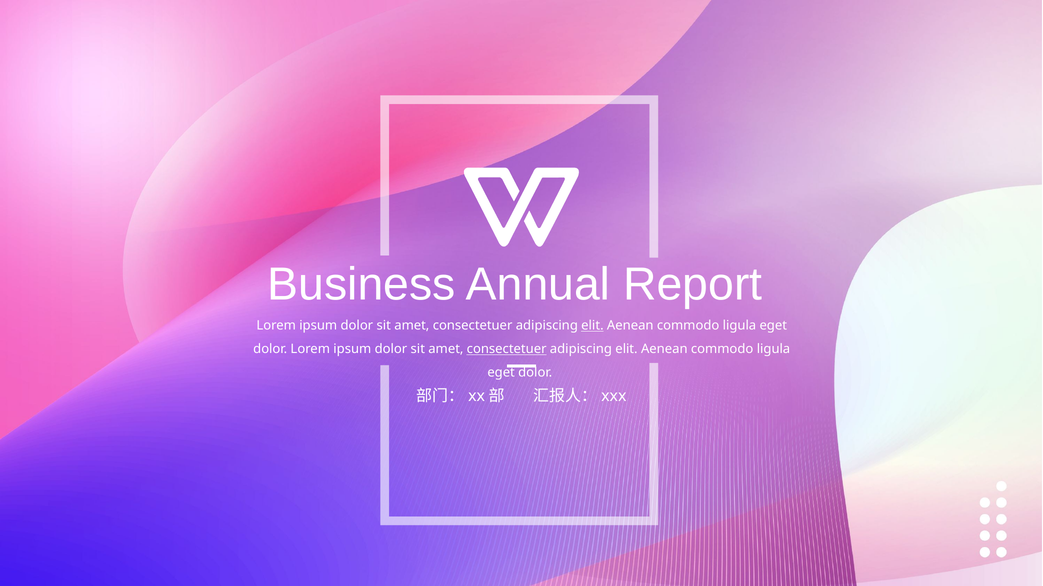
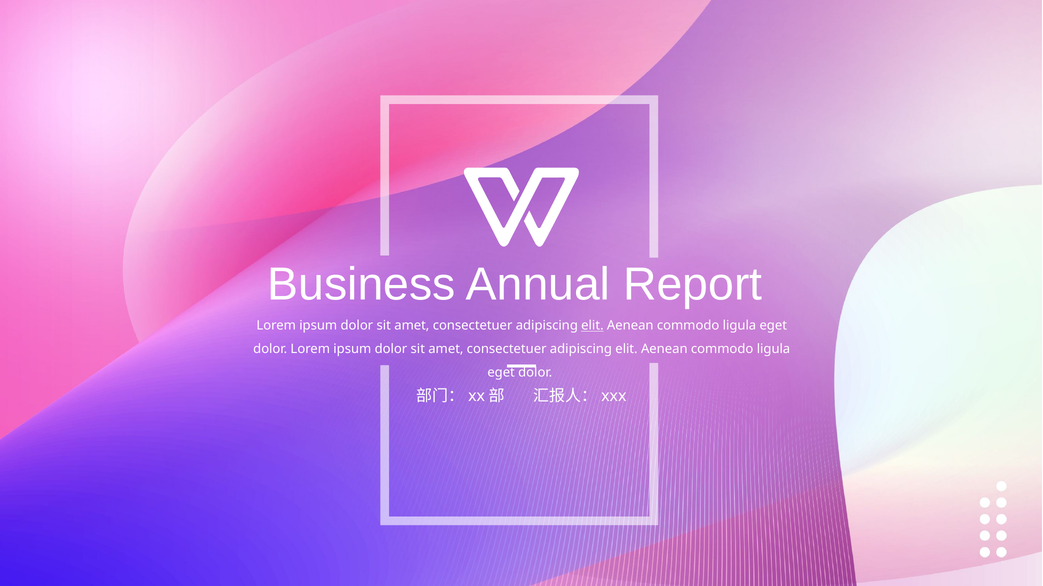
consectetuer underline: present -> none (507, 350)
